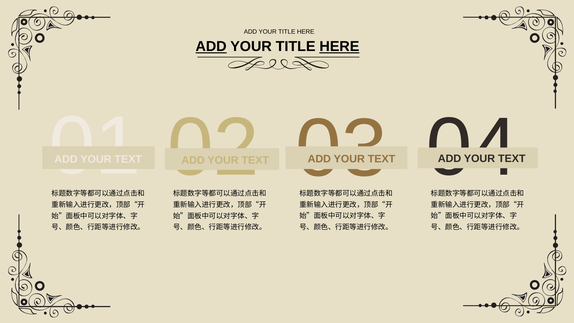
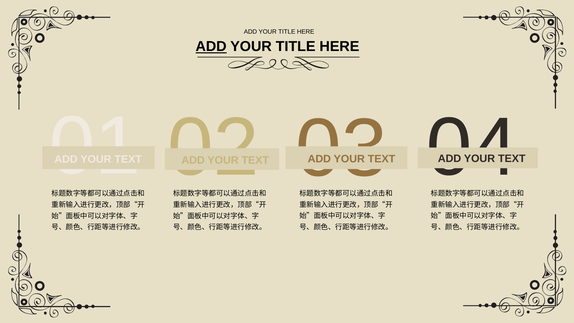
HERE underline: present -> none (339, 47)
